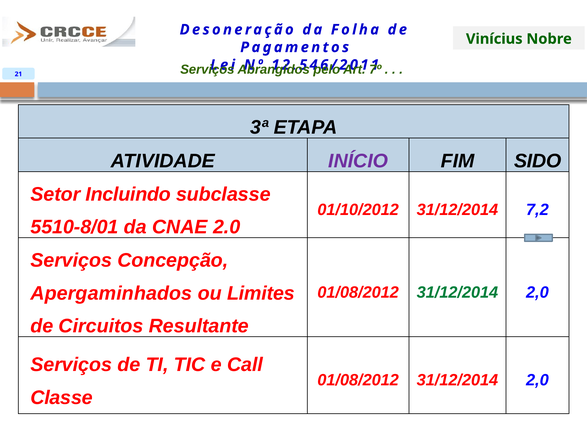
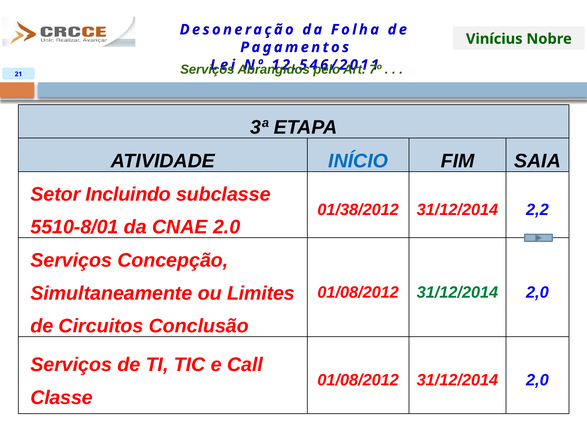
INÍCIO colour: purple -> blue (358, 161)
SIDO: SIDO -> SAIA (538, 161)
01/10/2012: 01/10/2012 -> 01/38/2012 (358, 209)
7,2: 7,2 -> 2,2 (537, 209)
Apergaminhados: Apergaminhados -> Simultaneamente (111, 293)
Resultante: Resultante -> Conclusão (199, 326)
